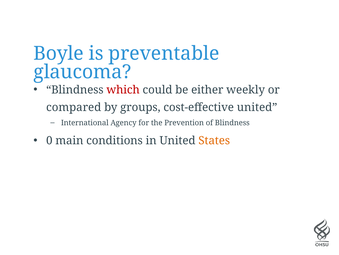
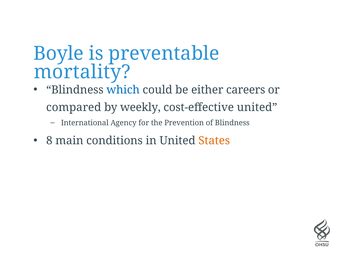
glaucoma: glaucoma -> mortality (82, 72)
which colour: red -> blue (123, 90)
weekly: weekly -> careers (246, 90)
groups: groups -> weekly (140, 107)
0: 0 -> 8 (49, 140)
